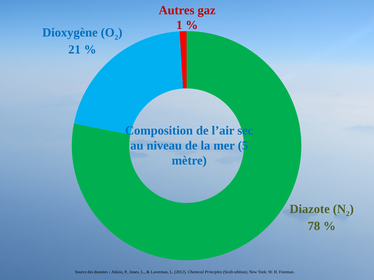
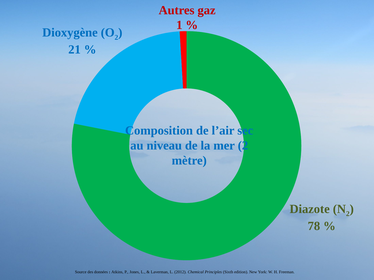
mer 5: 5 -> 2 (243, 146)
